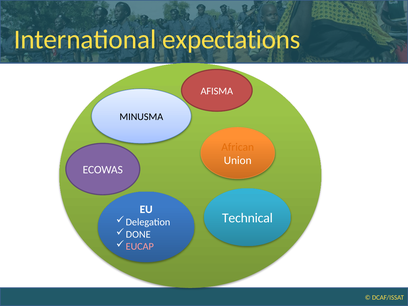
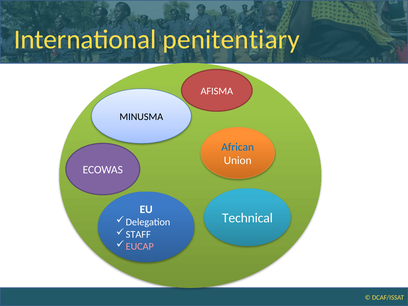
expectations: expectations -> penitentiary (231, 40)
African colour: orange -> blue (238, 147)
DONE: DONE -> STAFF (138, 234)
